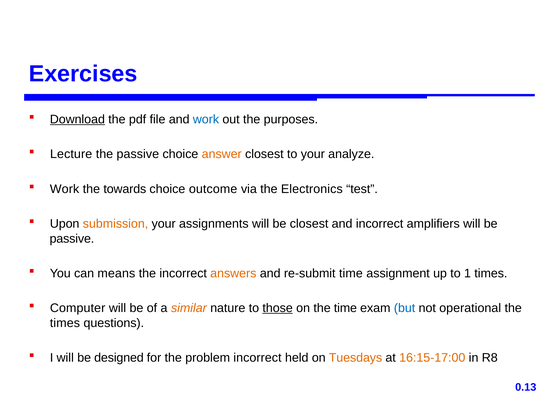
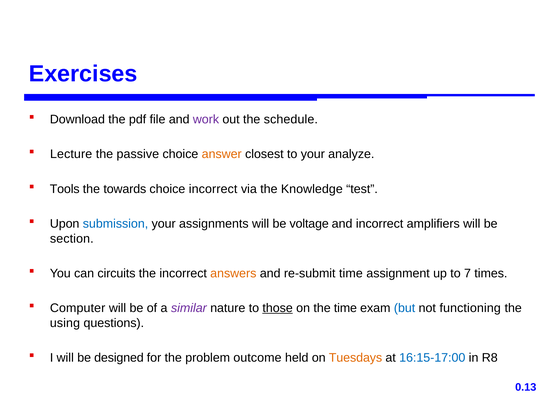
Download underline: present -> none (77, 120)
work colour: blue -> purple (206, 120)
purposes: purposes -> schedule (291, 120)
Work: Work -> Tools (65, 189)
choice outcome: outcome -> incorrect (213, 189)
Electronics: Electronics -> Knowledge (312, 189)
submission colour: orange -> blue (115, 224)
be closest: closest -> voltage (309, 224)
passive: passive -> section (72, 239)
means: means -> circuits (116, 274)
1: 1 -> 7 (468, 274)
similar colour: orange -> purple (189, 308)
operational: operational -> functioning (470, 308)
times: times -> using (65, 323)
problem incorrect: incorrect -> outcome (257, 358)
16:15-17:00 colour: orange -> blue (432, 358)
